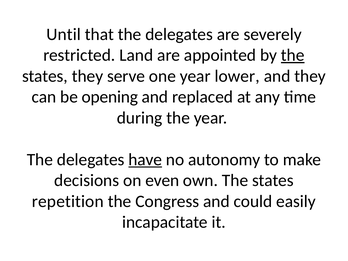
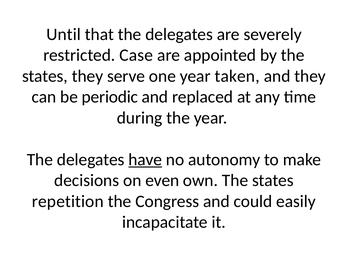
Land: Land -> Case (136, 55)
the underline: present -> none (293, 55)
lower: lower -> taken (237, 76)
opening: opening -> periodic (110, 97)
